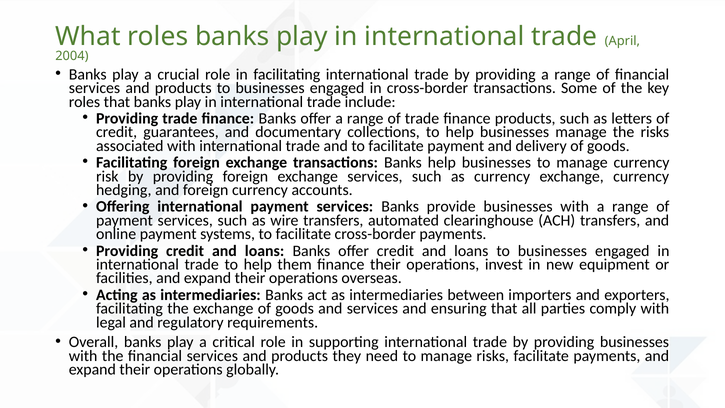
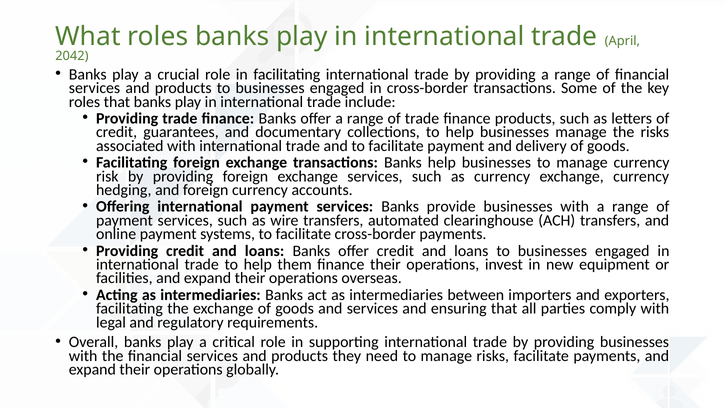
2004: 2004 -> 2042 (72, 56)
